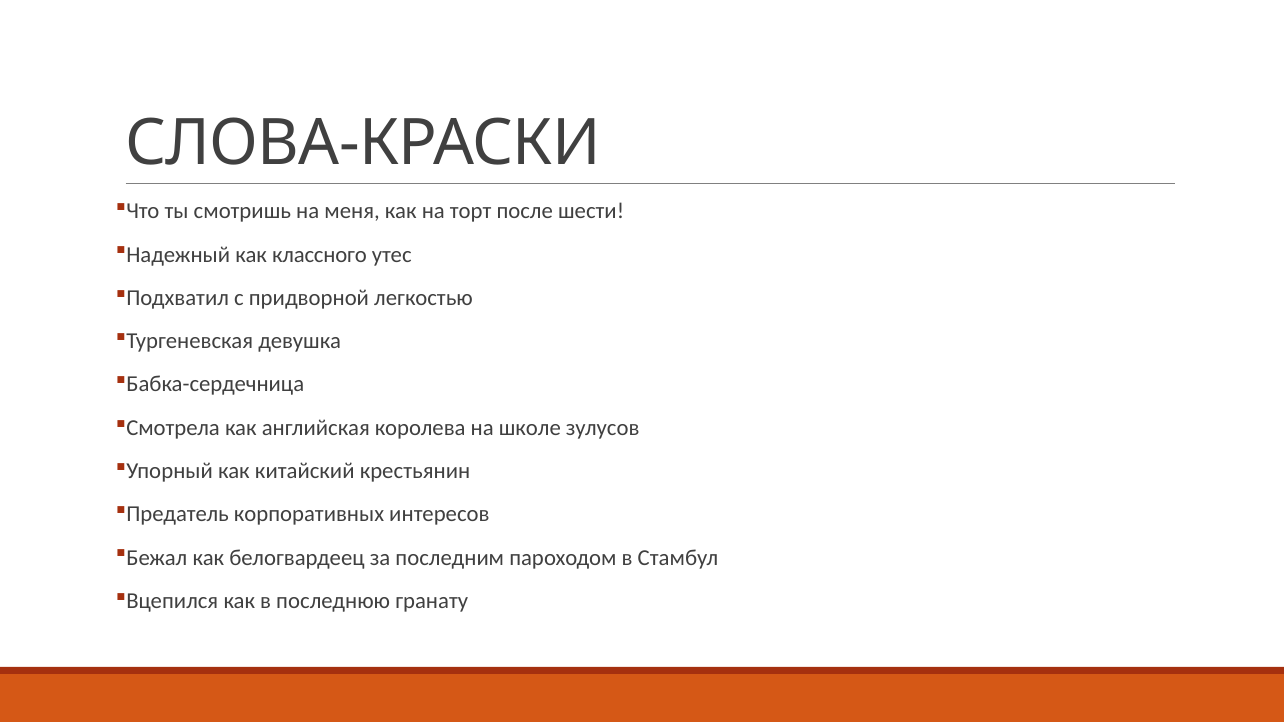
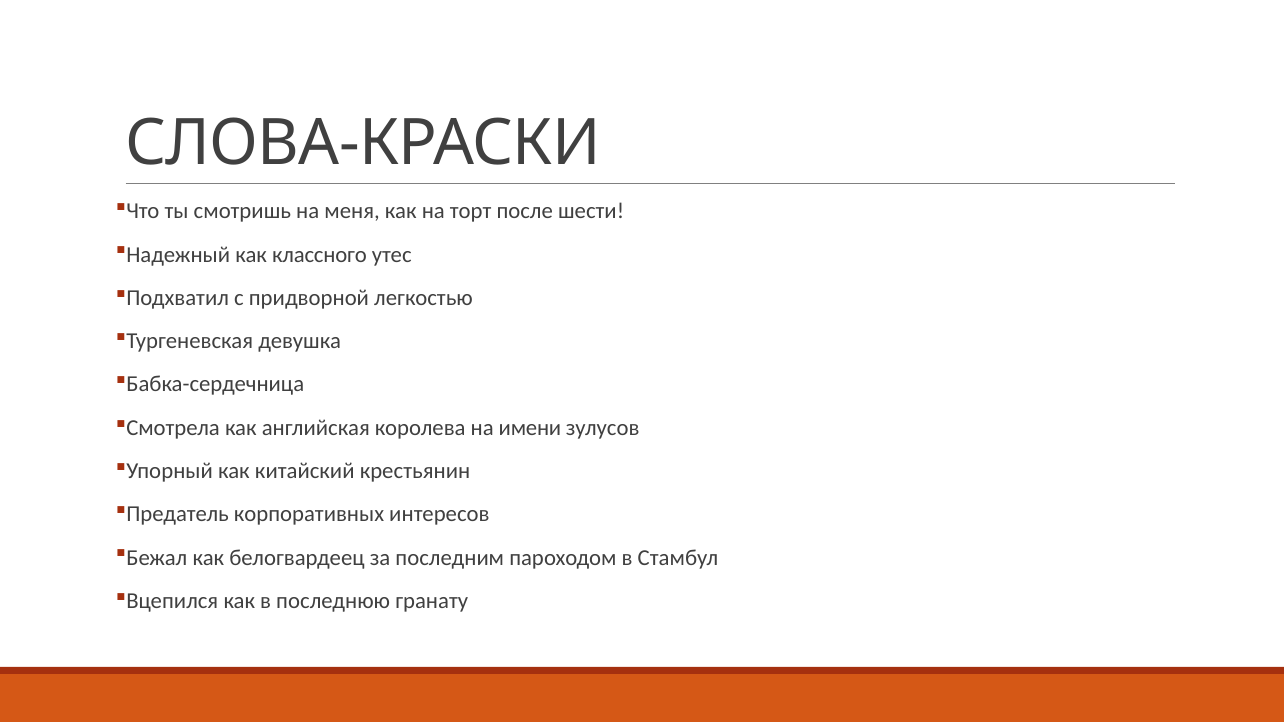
школе: школе -> имени (530, 428)
